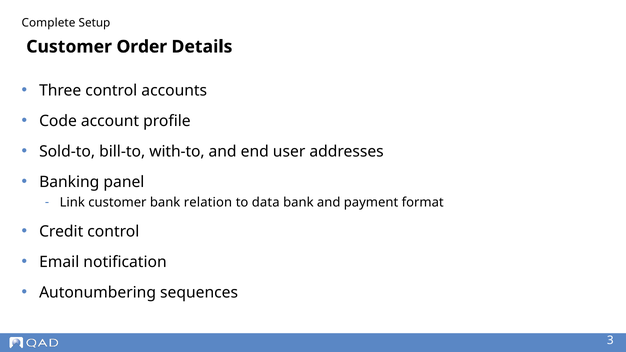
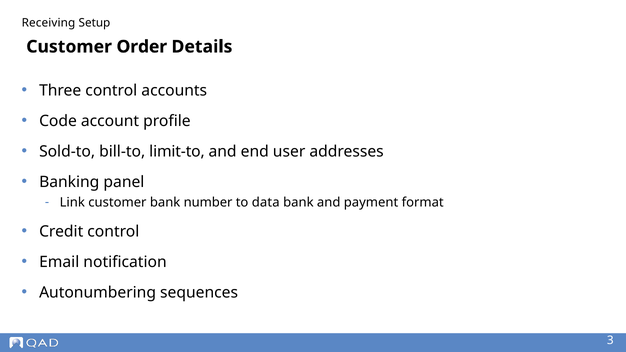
Complete: Complete -> Receiving (48, 23)
with-to: with-to -> limit-to (177, 152)
relation: relation -> number (208, 202)
